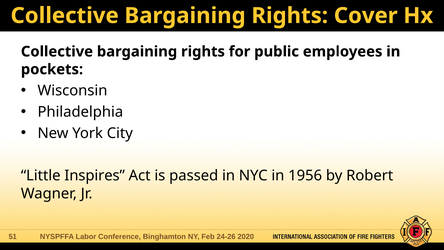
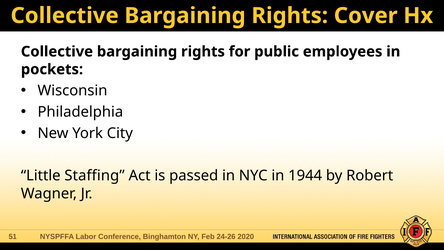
Inspires: Inspires -> Staffing (95, 175)
1956: 1956 -> 1944 (305, 175)
